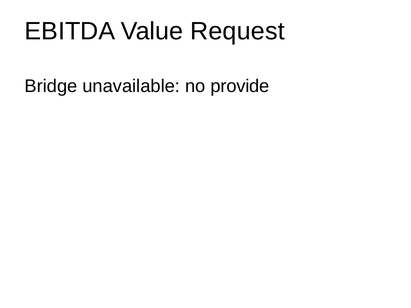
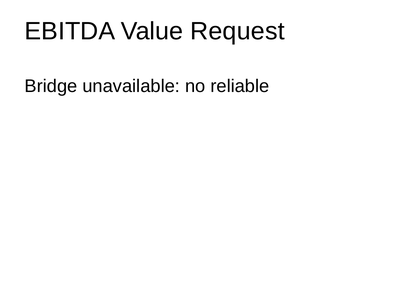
provide: provide -> reliable (240, 86)
